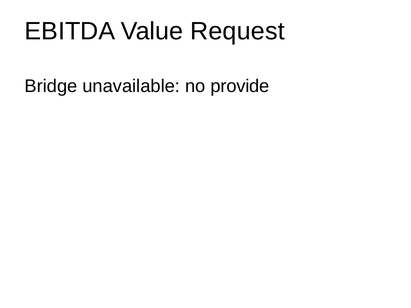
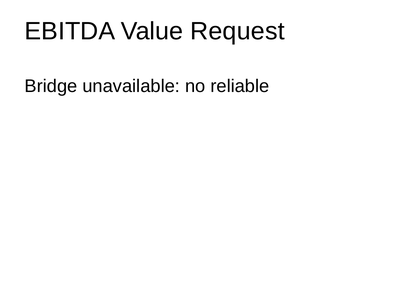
provide: provide -> reliable (240, 86)
